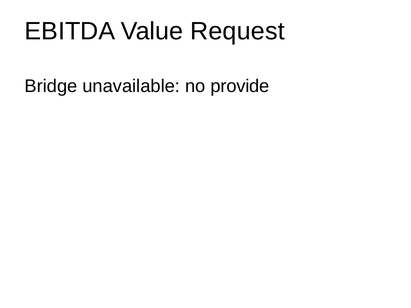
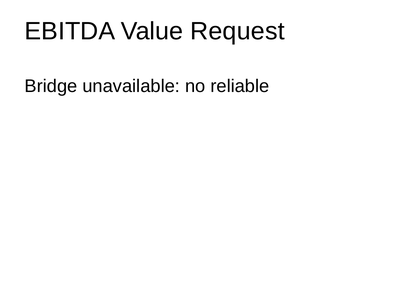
provide: provide -> reliable (240, 86)
